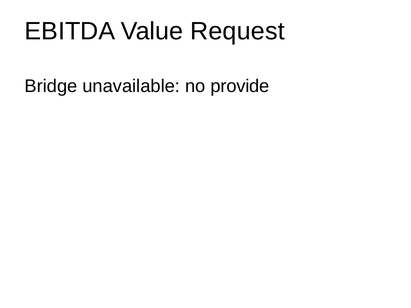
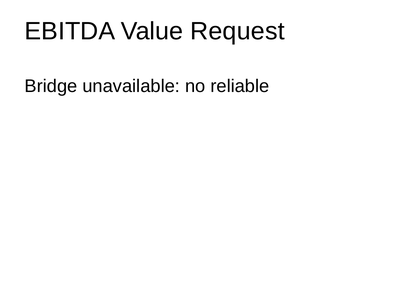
provide: provide -> reliable (240, 86)
